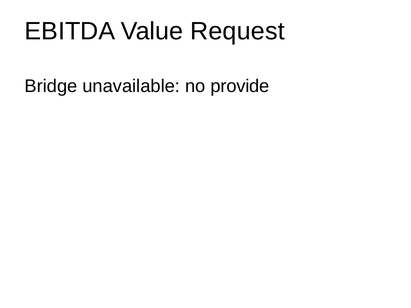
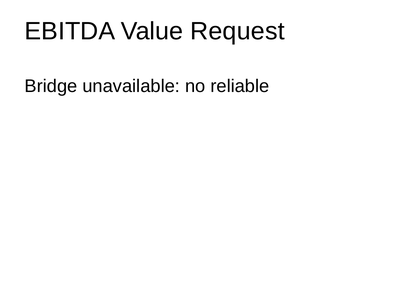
provide: provide -> reliable (240, 86)
